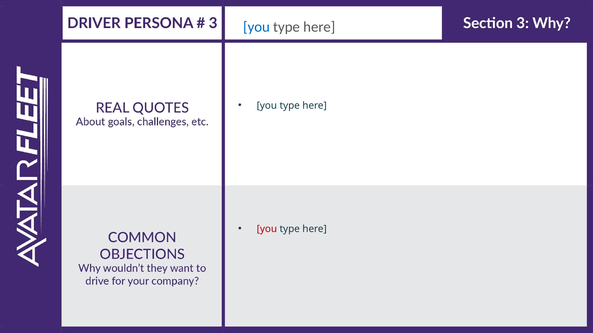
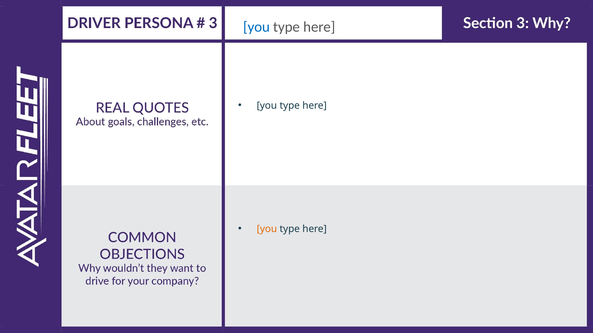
you colour: red -> orange (267, 229)
